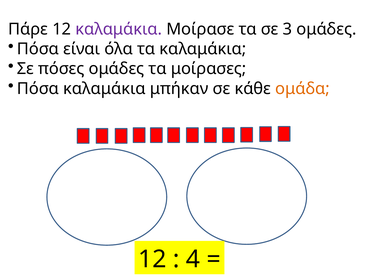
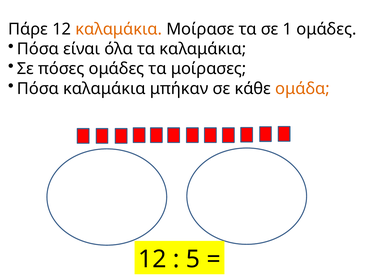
καλαμάκια colour: purple -> orange (119, 29)
3: 3 -> 1 (287, 29)
4: 4 -> 5 (193, 260)
